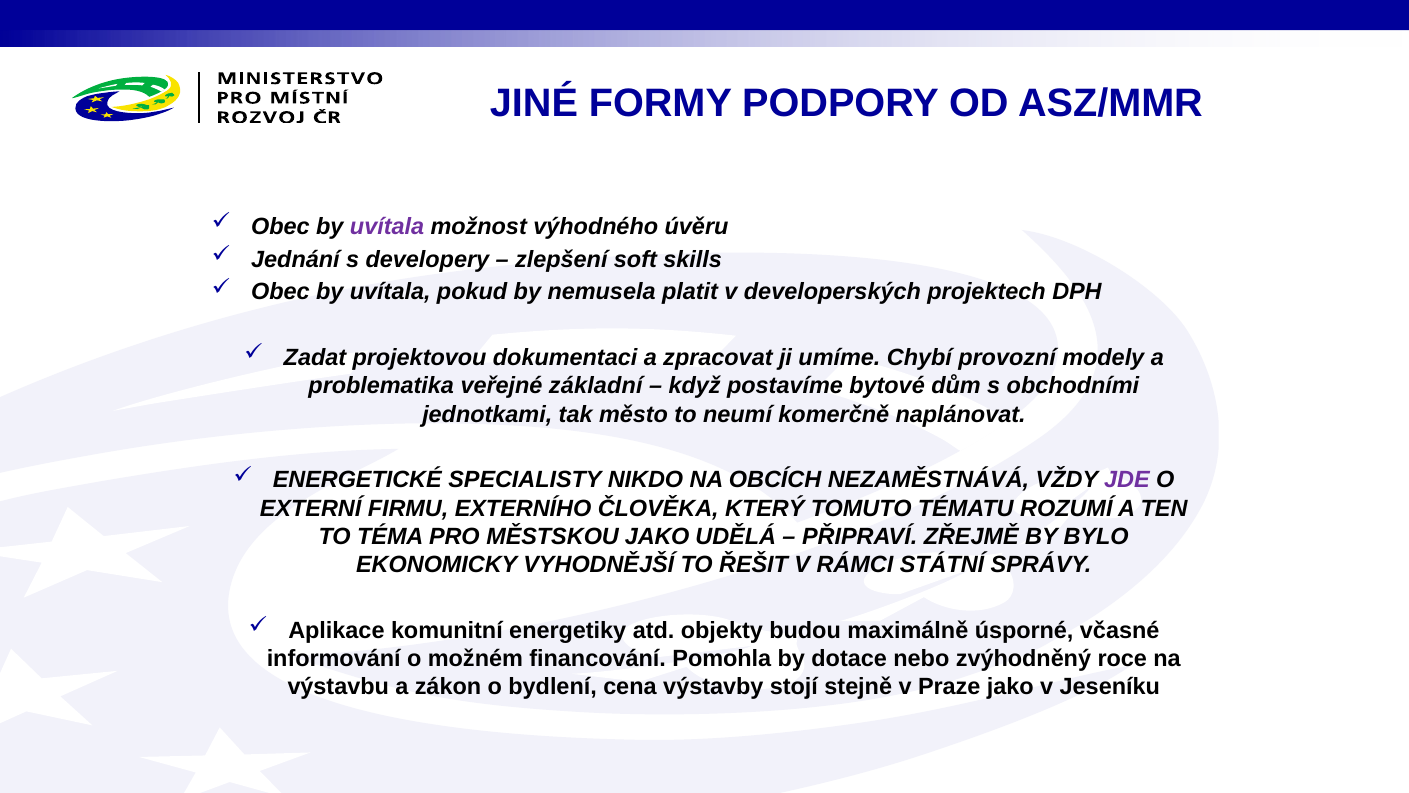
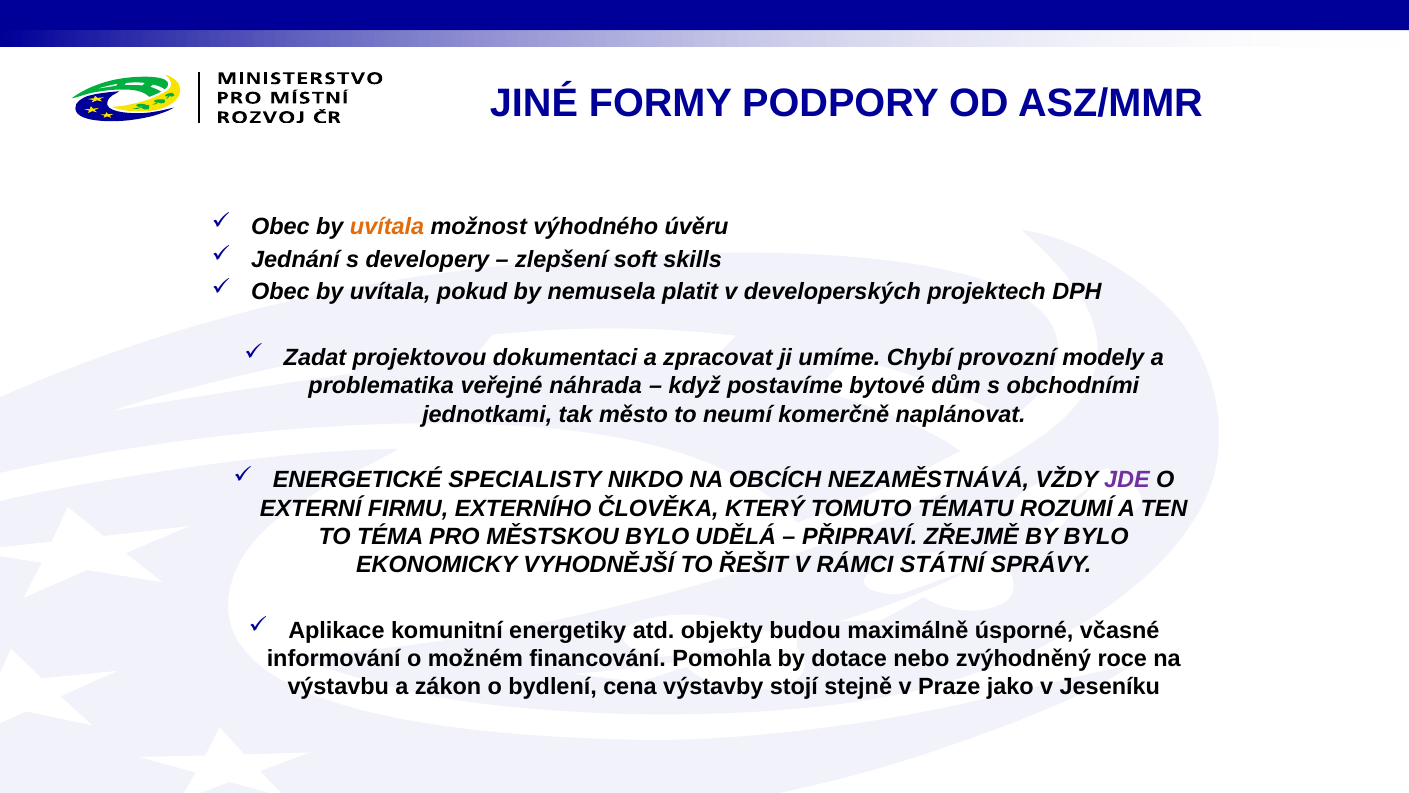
uvítala colour: purple -> orange (387, 226)
základní: základní -> náhrada (596, 386)
MĚSTSKOU JAKO: JAKO -> BYLO (657, 536)
